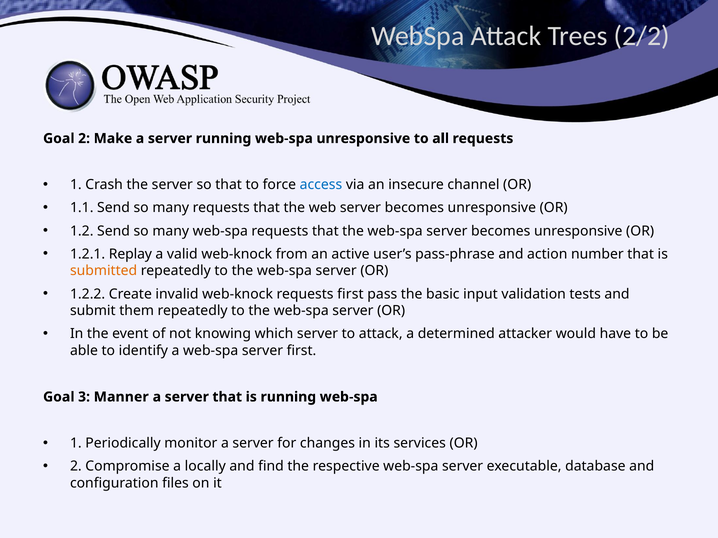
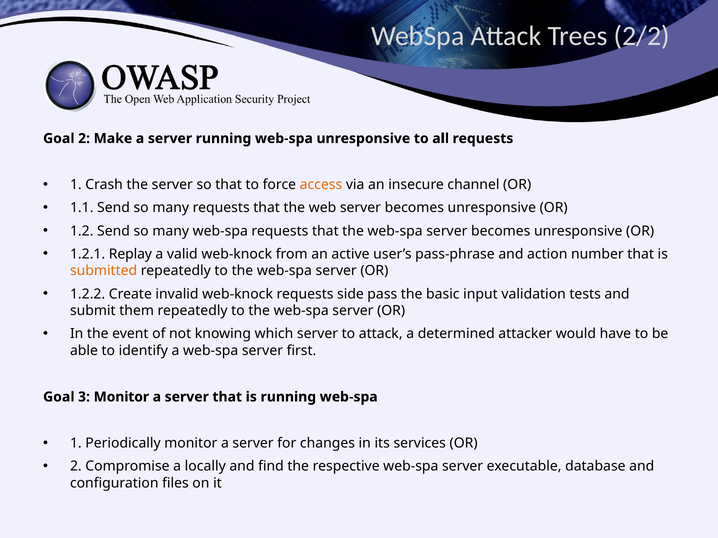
access colour: blue -> orange (321, 185)
requests first: first -> side (350, 294)
3 Manner: Manner -> Monitor (121, 397)
